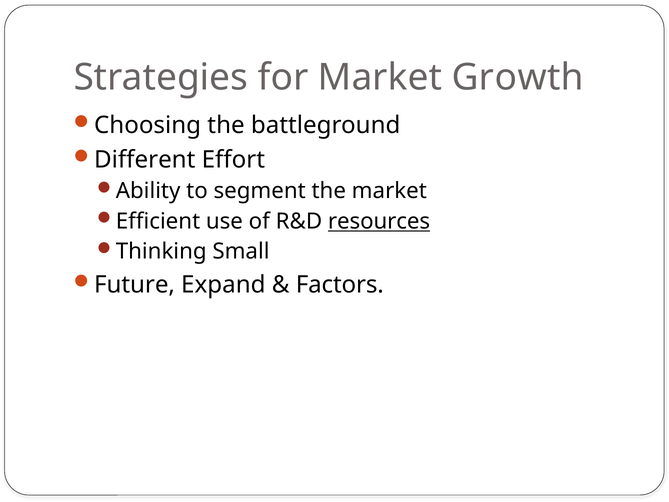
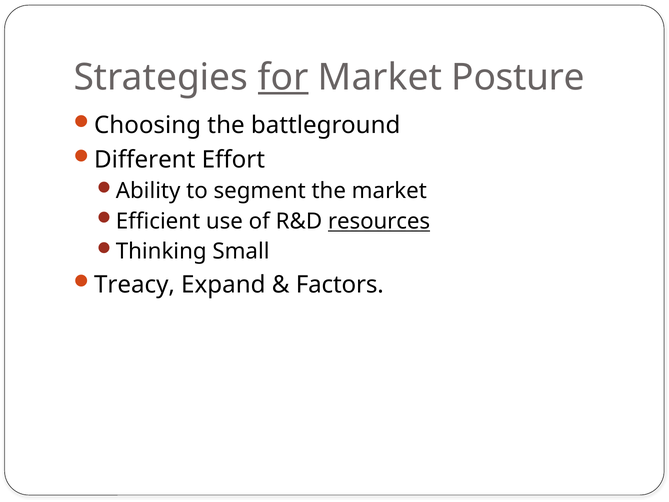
for underline: none -> present (283, 77)
Growth: Growth -> Posture (518, 77)
Future: Future -> Treacy (134, 285)
